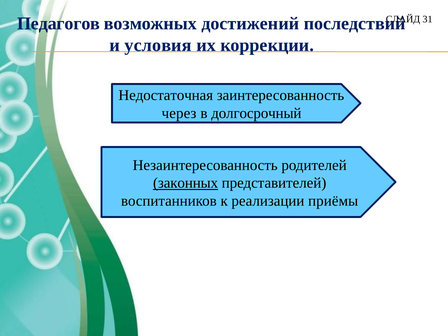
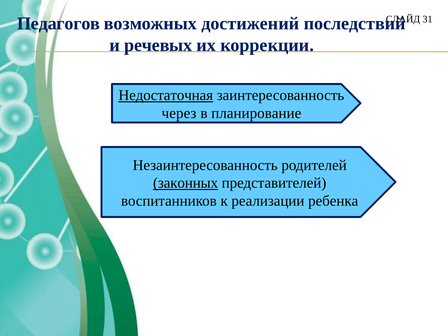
условия: условия -> речевых (158, 45)
Недостаточная underline: none -> present (166, 95)
долгосрочный: долгосрочный -> планирование (256, 113)
приёмы: приёмы -> ребенка (333, 201)
